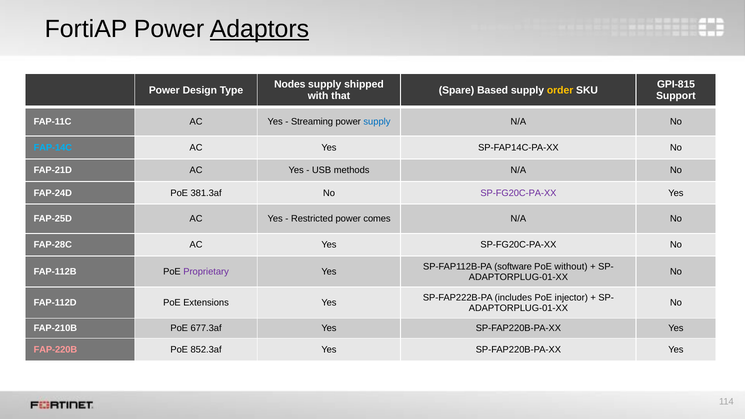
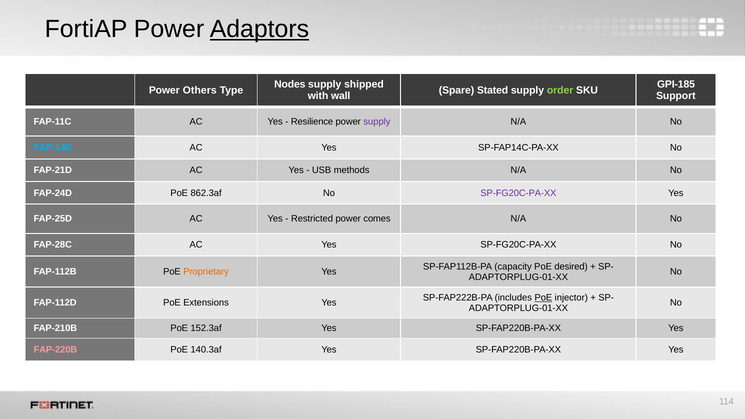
GPI-815: GPI-815 -> GPI-185 (676, 84)
Design: Design -> Others (200, 90)
Based: Based -> Stated (493, 90)
order colour: yellow -> light green (560, 90)
that: that -> wall (341, 96)
Streaming: Streaming -> Resilience (312, 122)
supply colour: blue -> purple (377, 122)
381.3af: 381.3af -> 862.3af (206, 193)
software: software -> capacity (513, 267)
without: without -> desired (571, 267)
Proprietary colour: purple -> orange (206, 272)
PoE underline: none -> present (543, 298)
677.3af: 677.3af -> 152.3af (206, 328)
852.3af: 852.3af -> 140.3af (206, 350)
